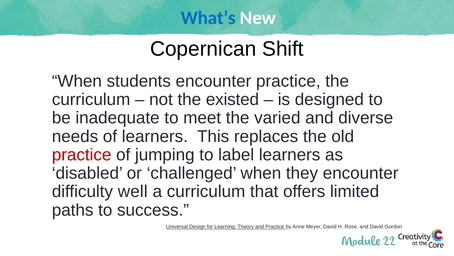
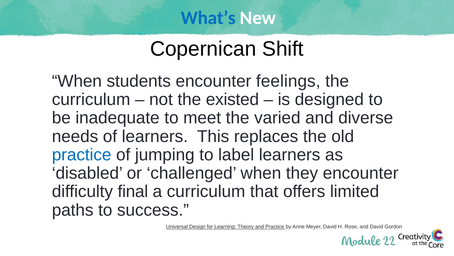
encounter practice: practice -> feelings (288, 81)
practice colour: red -> blue (82, 154)
well: well -> final (133, 191)
